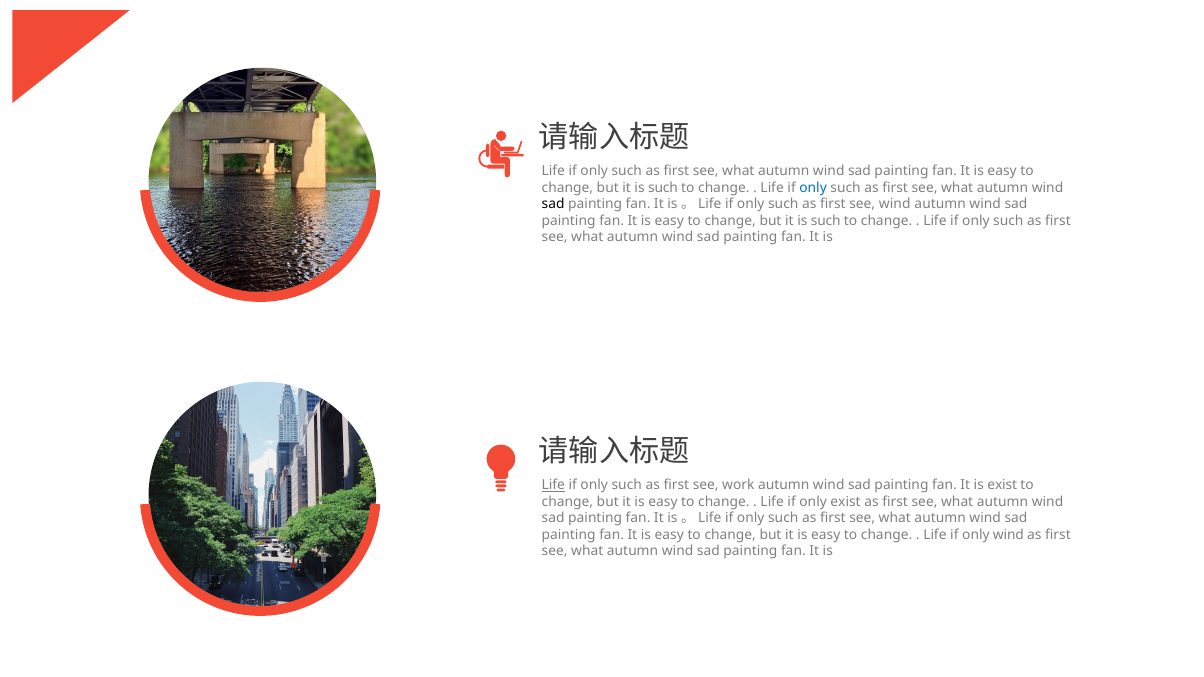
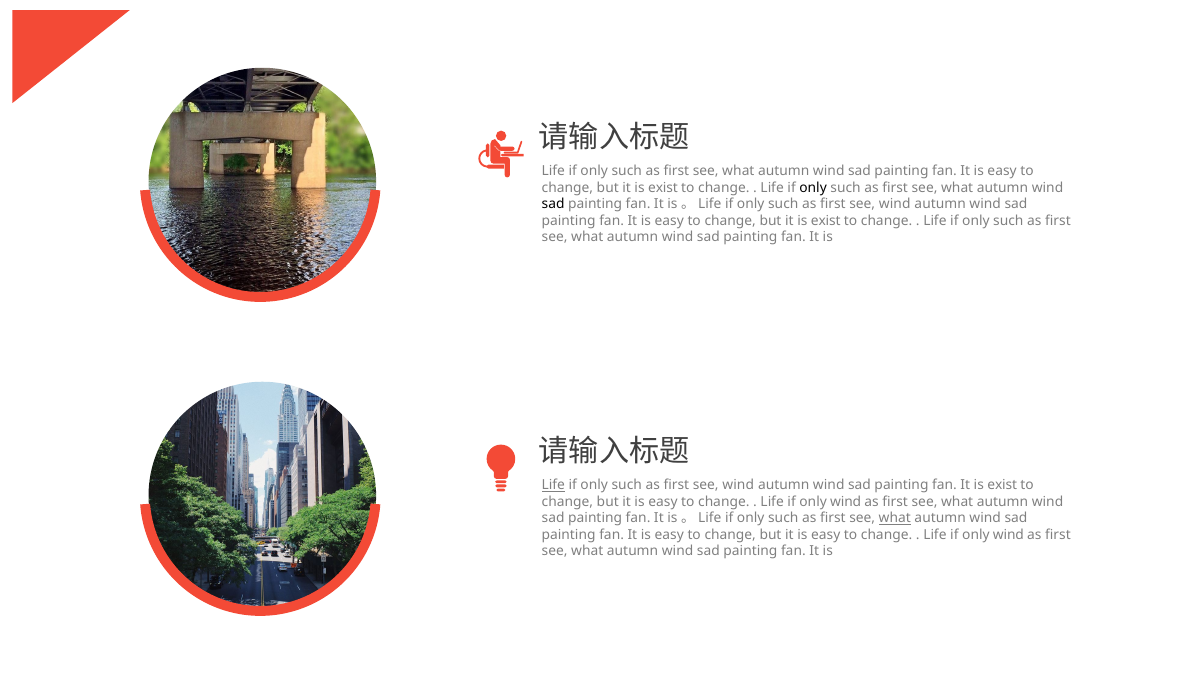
such: such -> exist (663, 188)
only colour: blue -> black (813, 188)
such: such -> exist (826, 221)
work: work -> wind (738, 485)
exist: exist -> wind (846, 502)
what underline: none -> present (895, 518)
